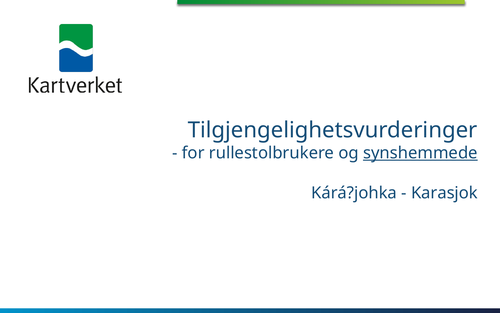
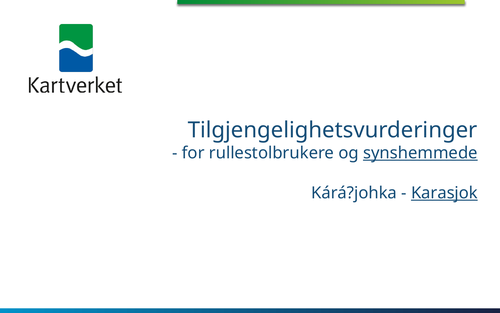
Karasjok underline: none -> present (444, 193)
